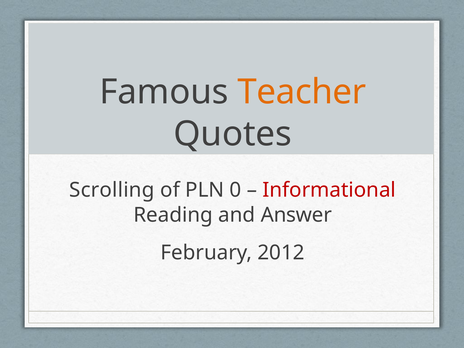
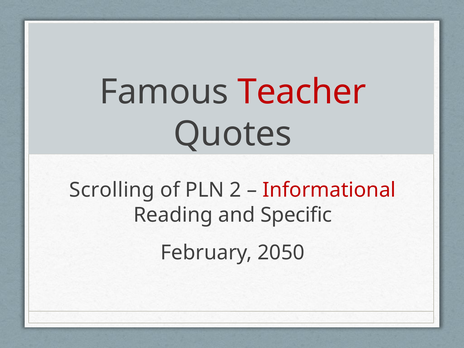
Teacher colour: orange -> red (302, 92)
0: 0 -> 2 (235, 190)
Answer: Answer -> Specific (296, 215)
2012: 2012 -> 2050 (281, 253)
